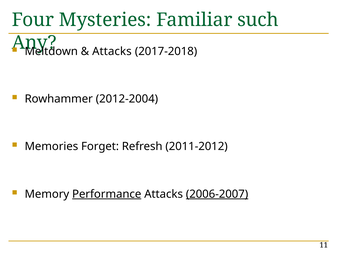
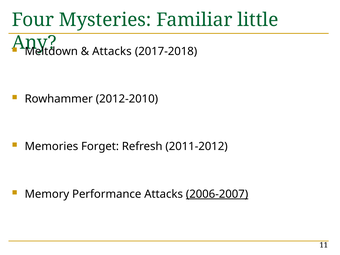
such: such -> little (258, 20)
2012-2004: 2012-2004 -> 2012-2010 (127, 99)
Performance underline: present -> none (107, 194)
